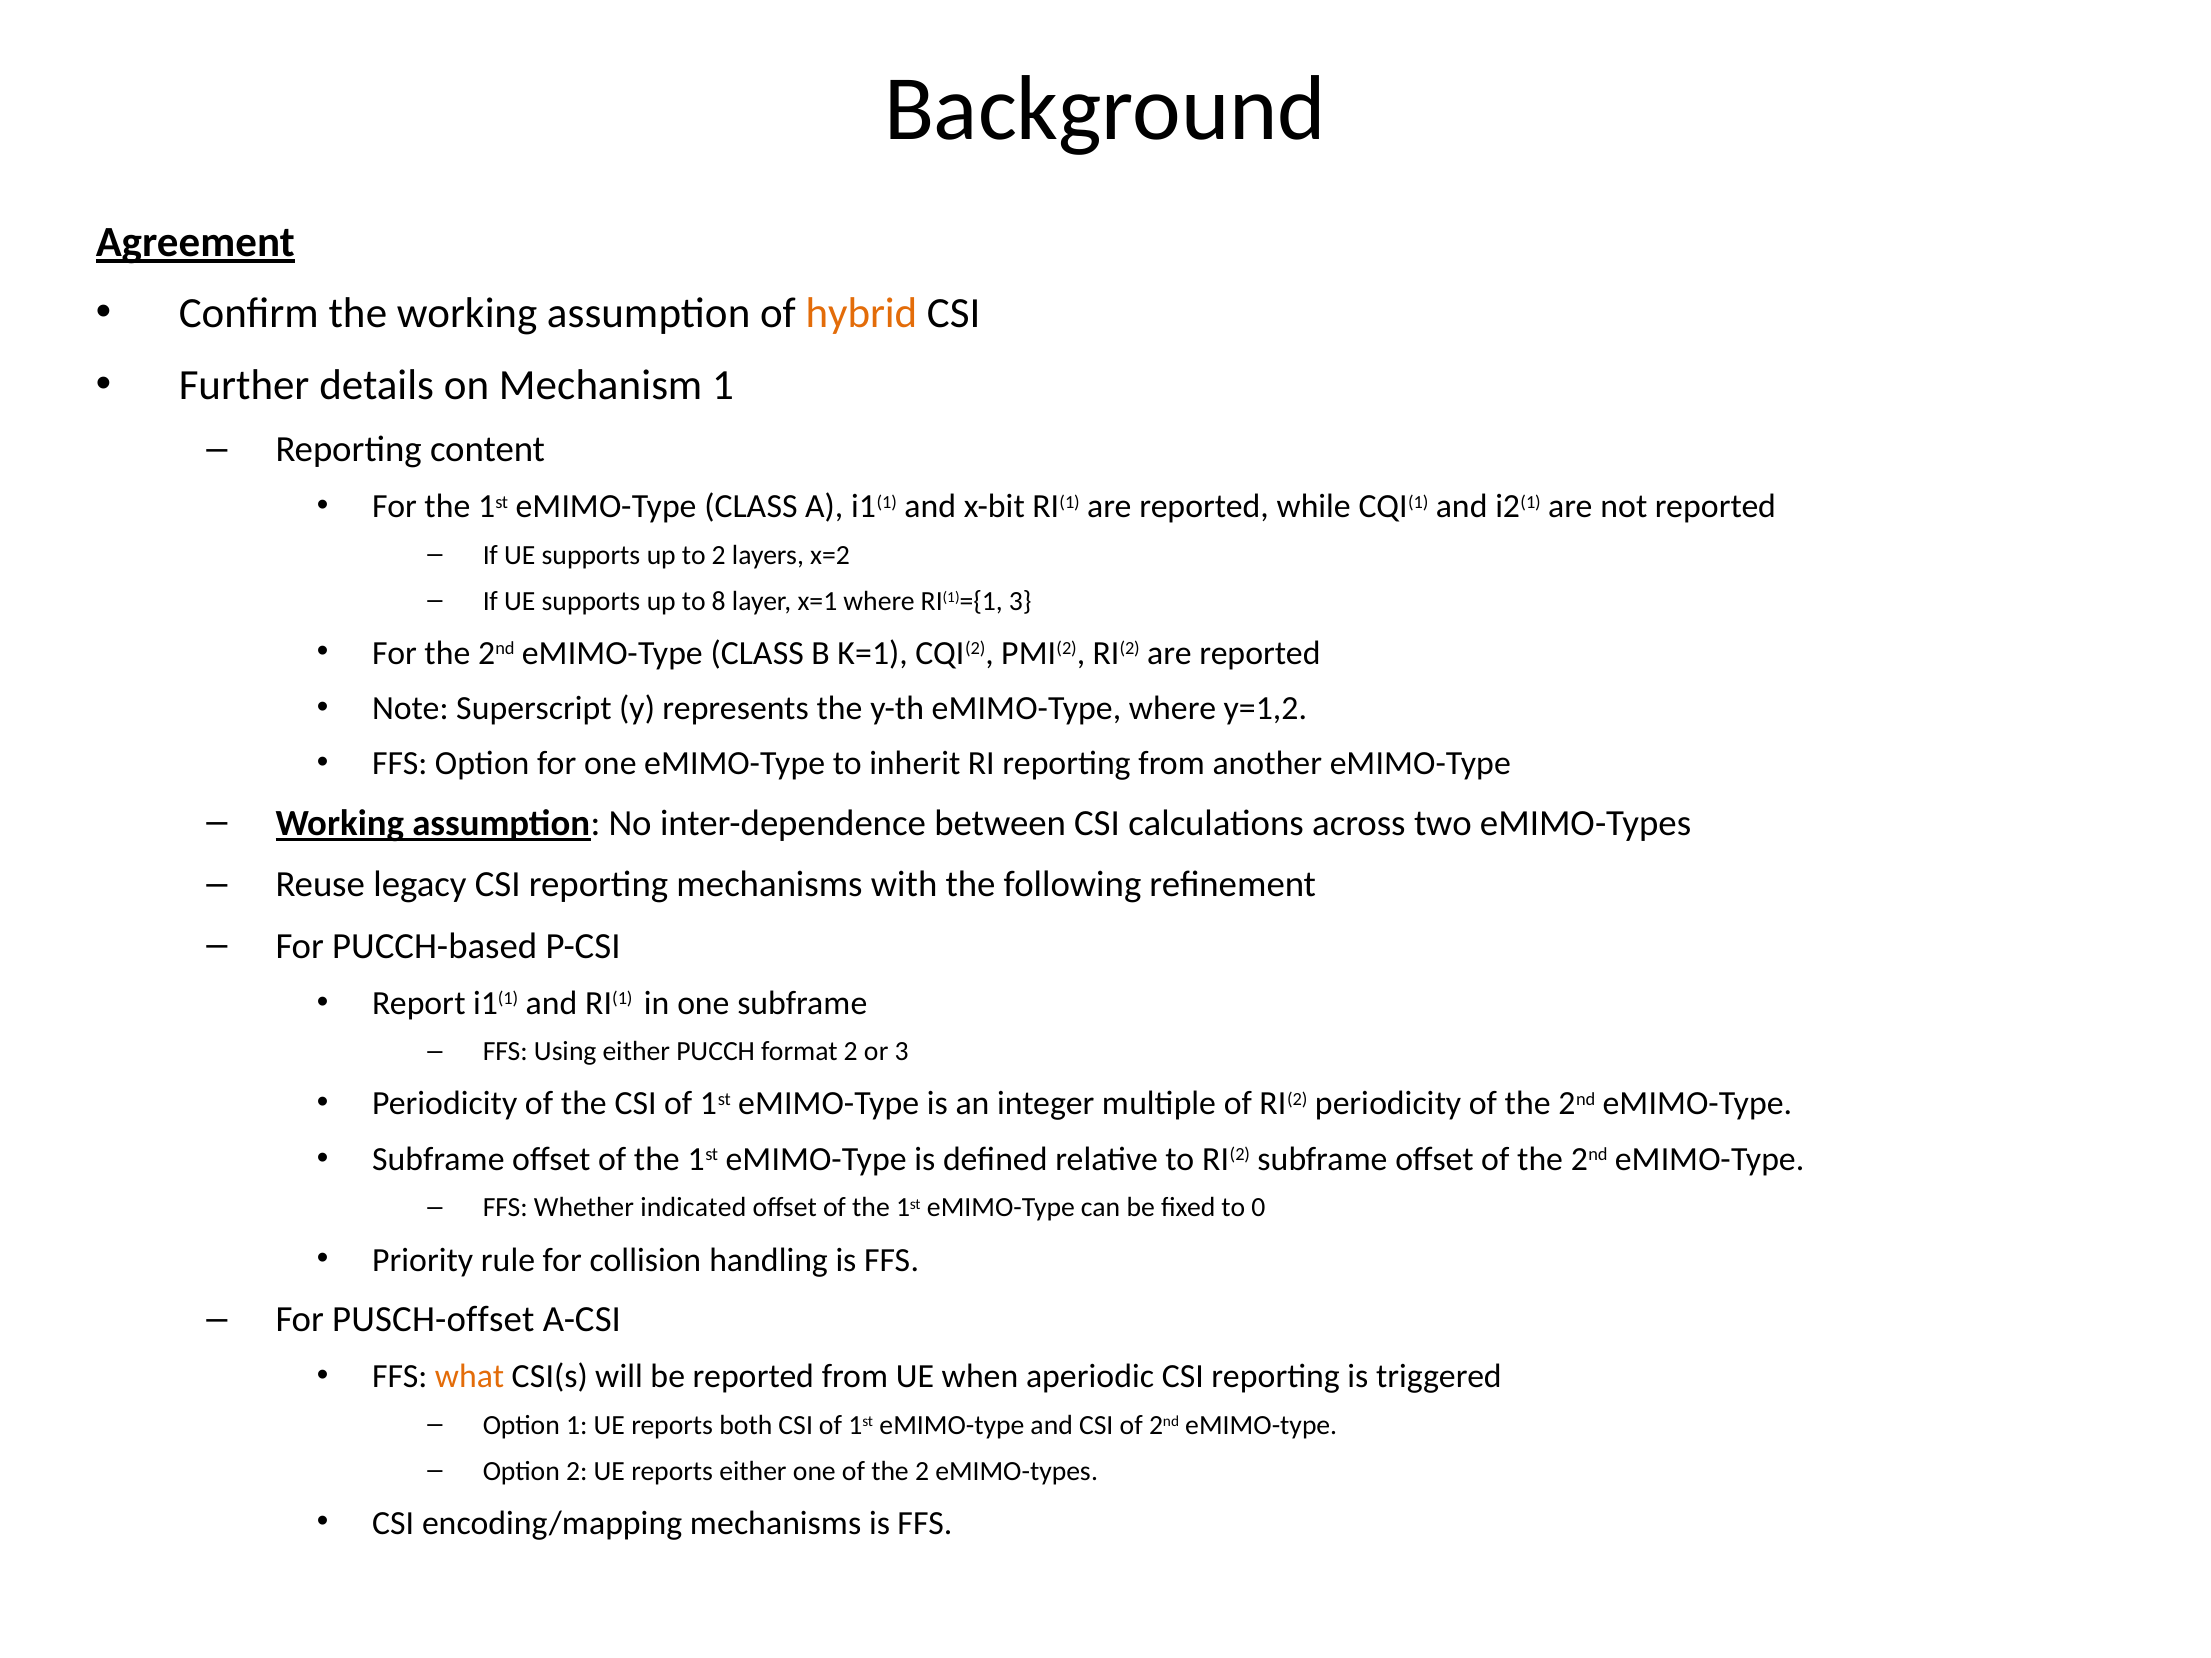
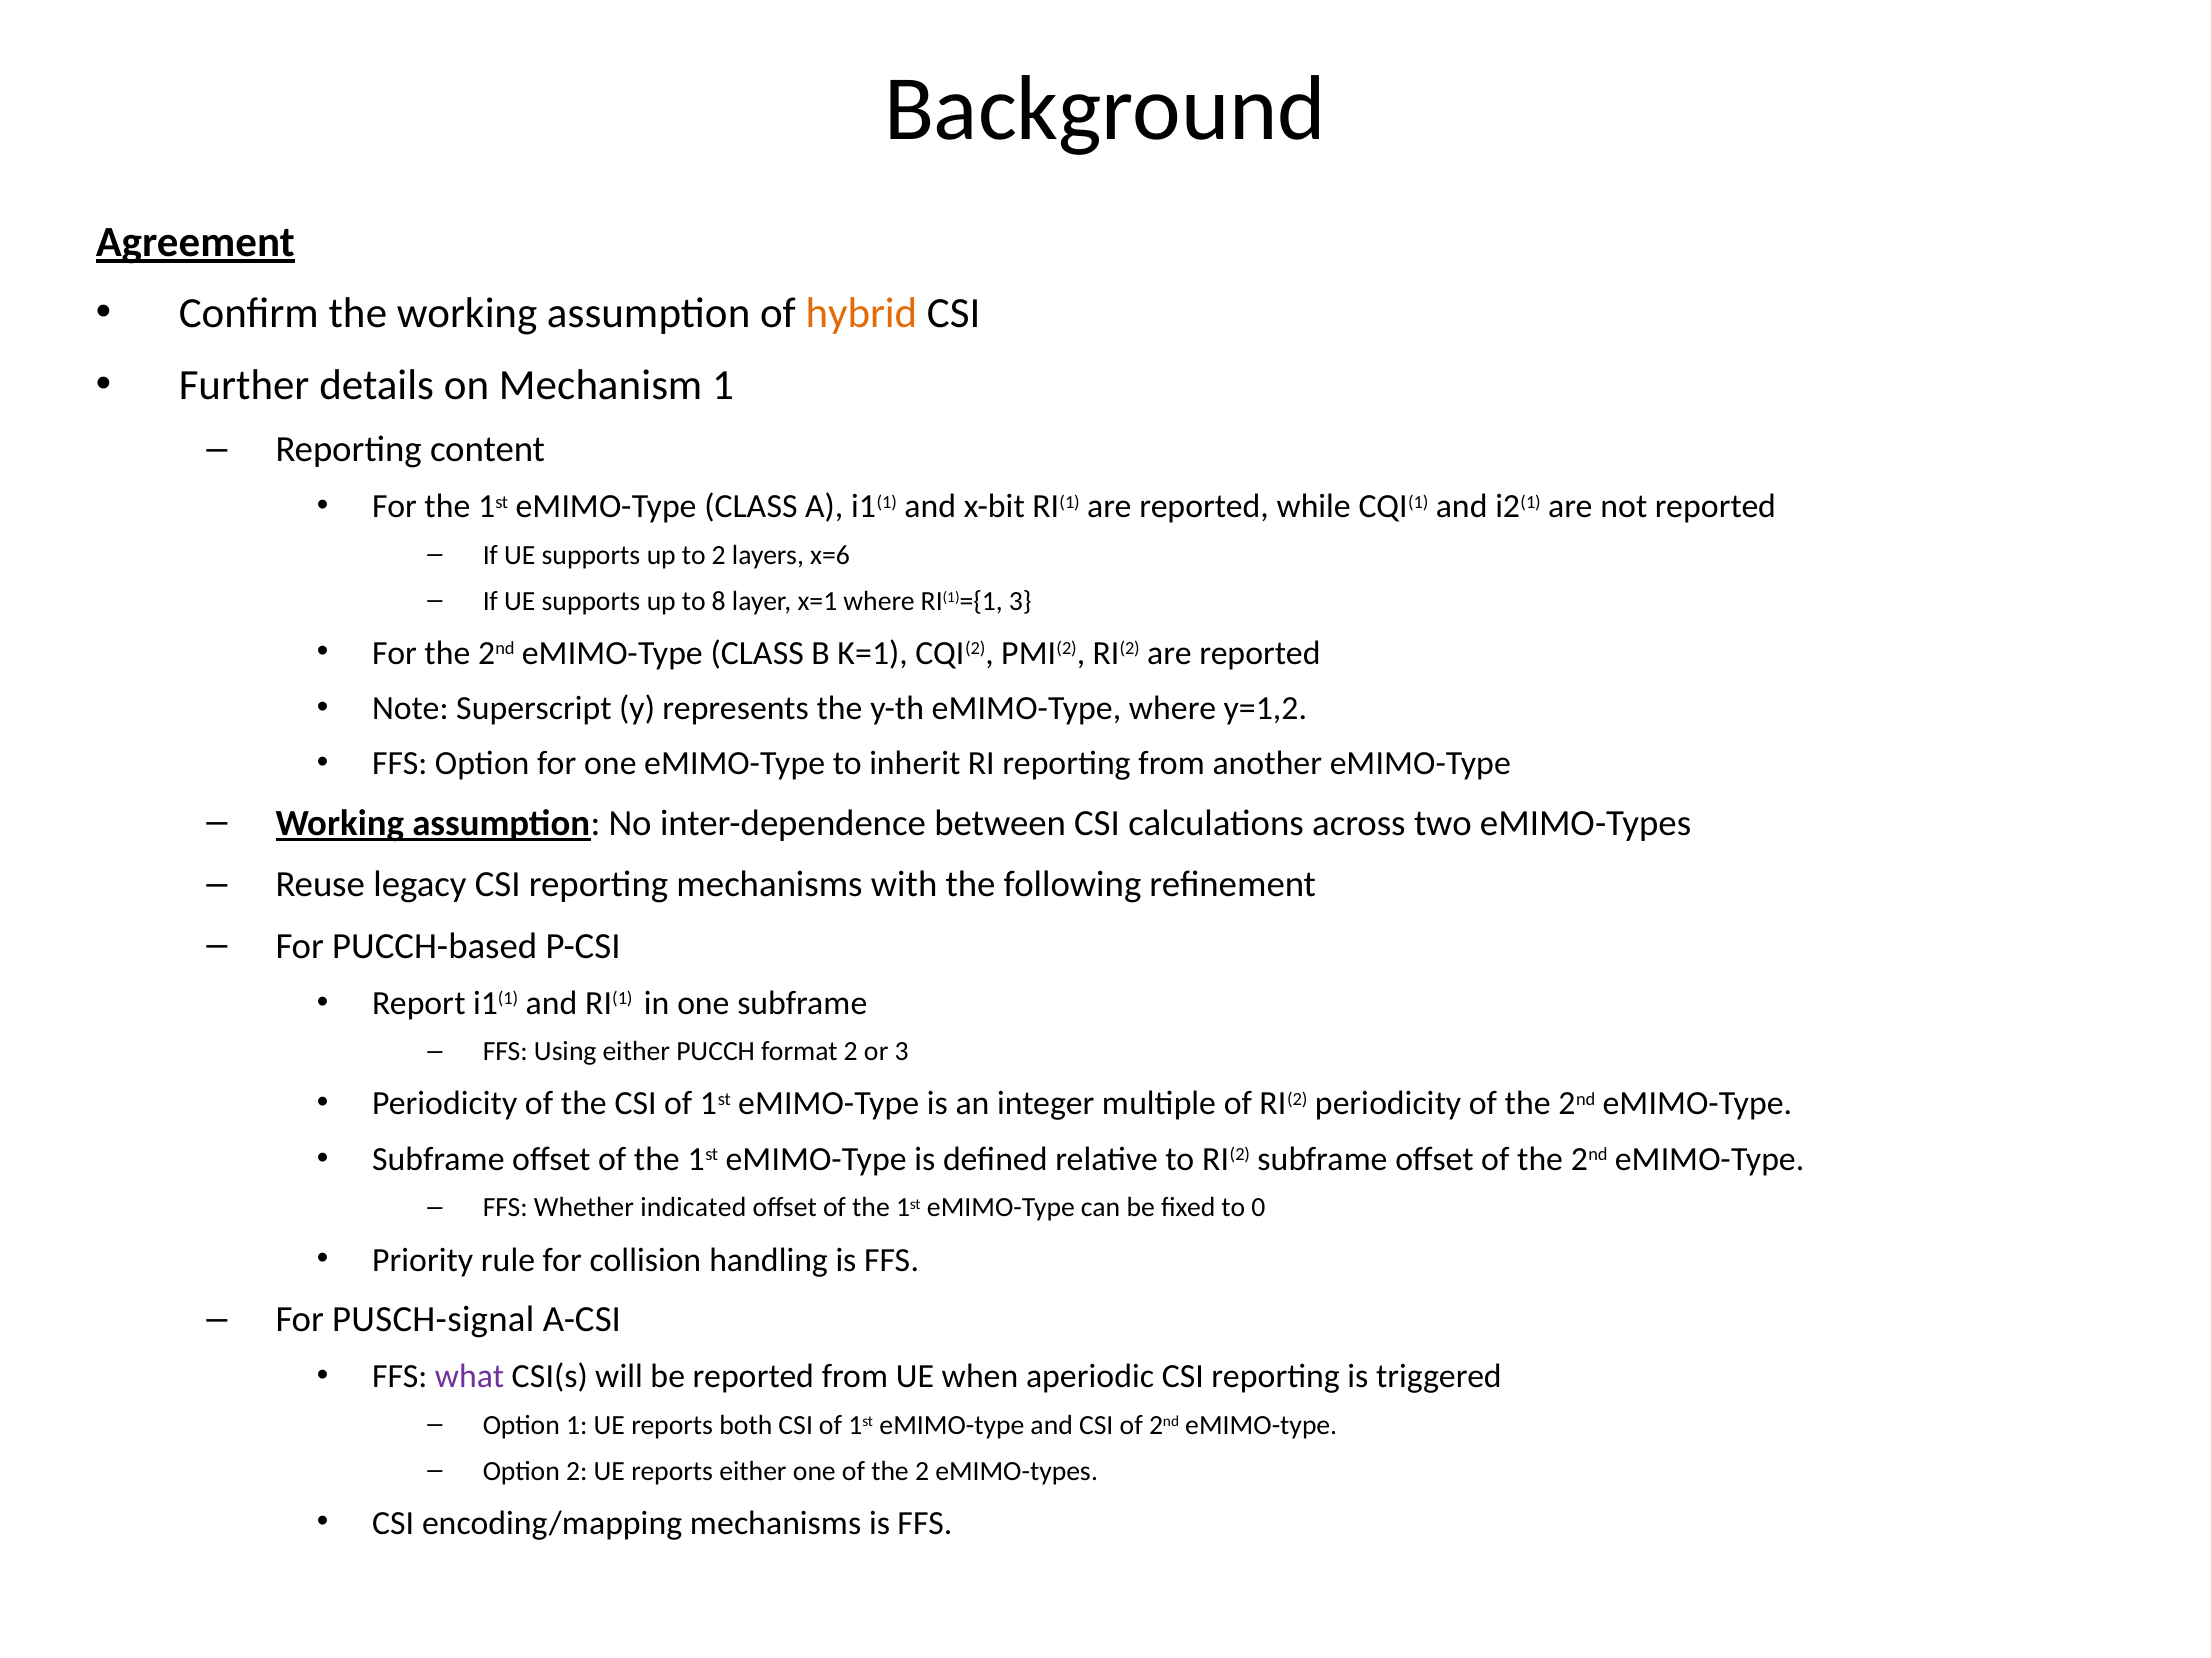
x=2: x=2 -> x=6 (830, 555)
PUSCH-offset: PUSCH-offset -> PUSCH-signal (433, 1320)
what colour: orange -> purple (470, 1377)
